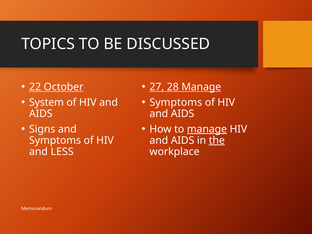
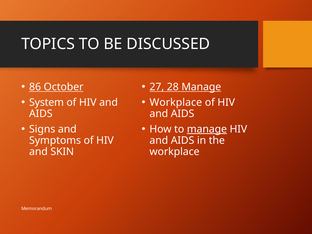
22: 22 -> 86 (35, 87)
Symptoms: Symptoms -> Workplace (176, 102)
the underline: present -> none (217, 140)
LESS: LESS -> SKIN (62, 152)
